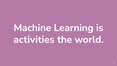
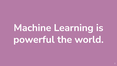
activities: activities -> powerful (34, 39)
